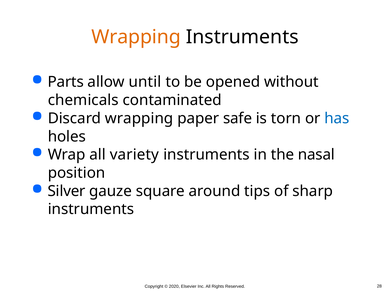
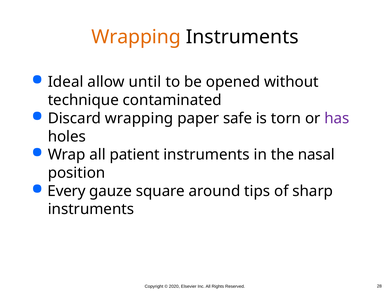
Parts: Parts -> Ideal (66, 82)
chemicals: chemicals -> technique (83, 100)
has colour: blue -> purple (337, 119)
variety: variety -> patient (135, 155)
Silver: Silver -> Every (67, 191)
